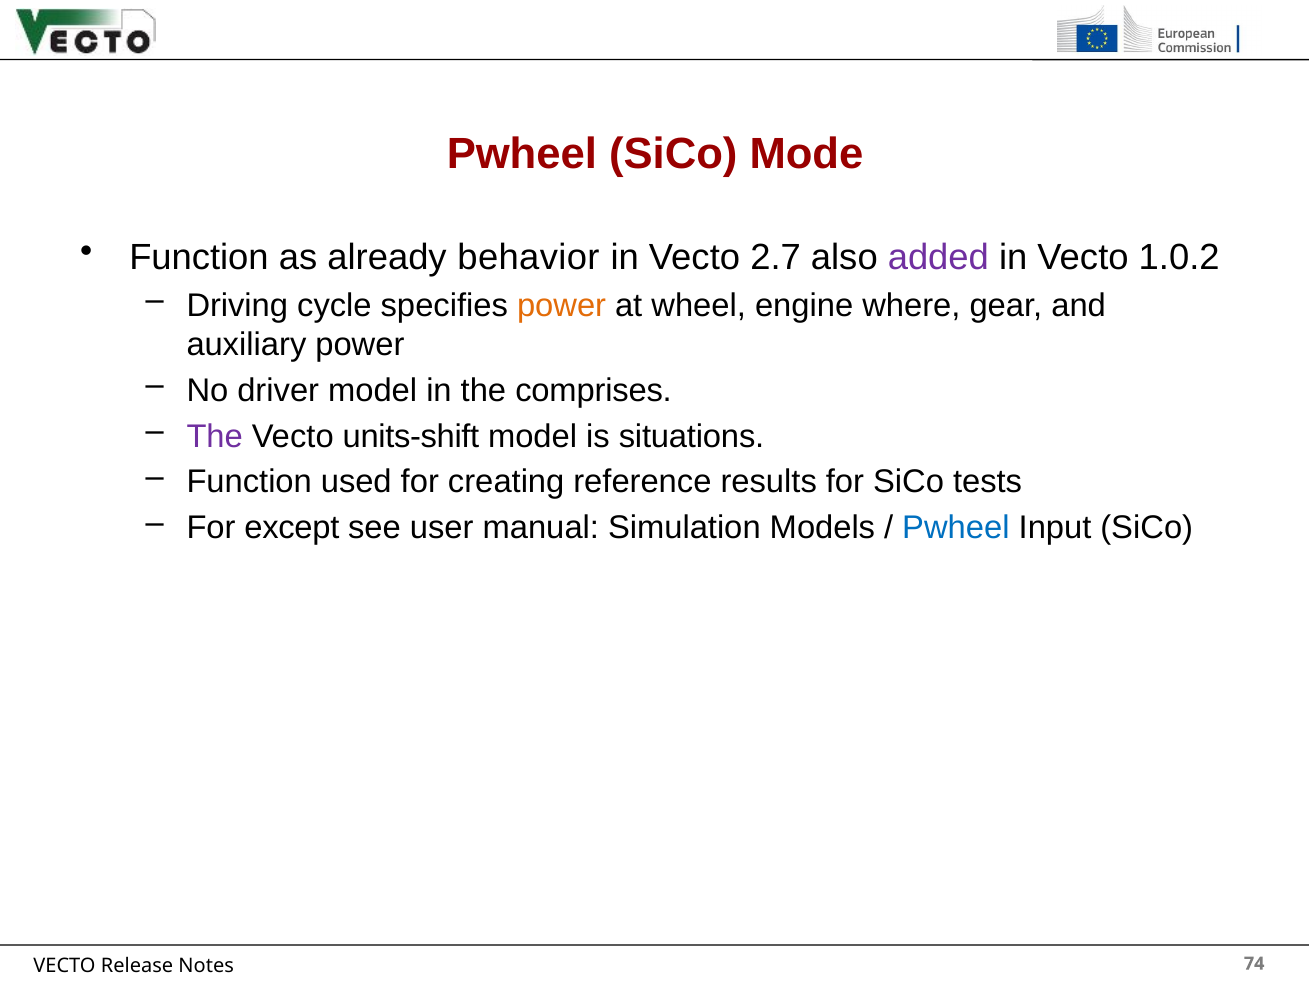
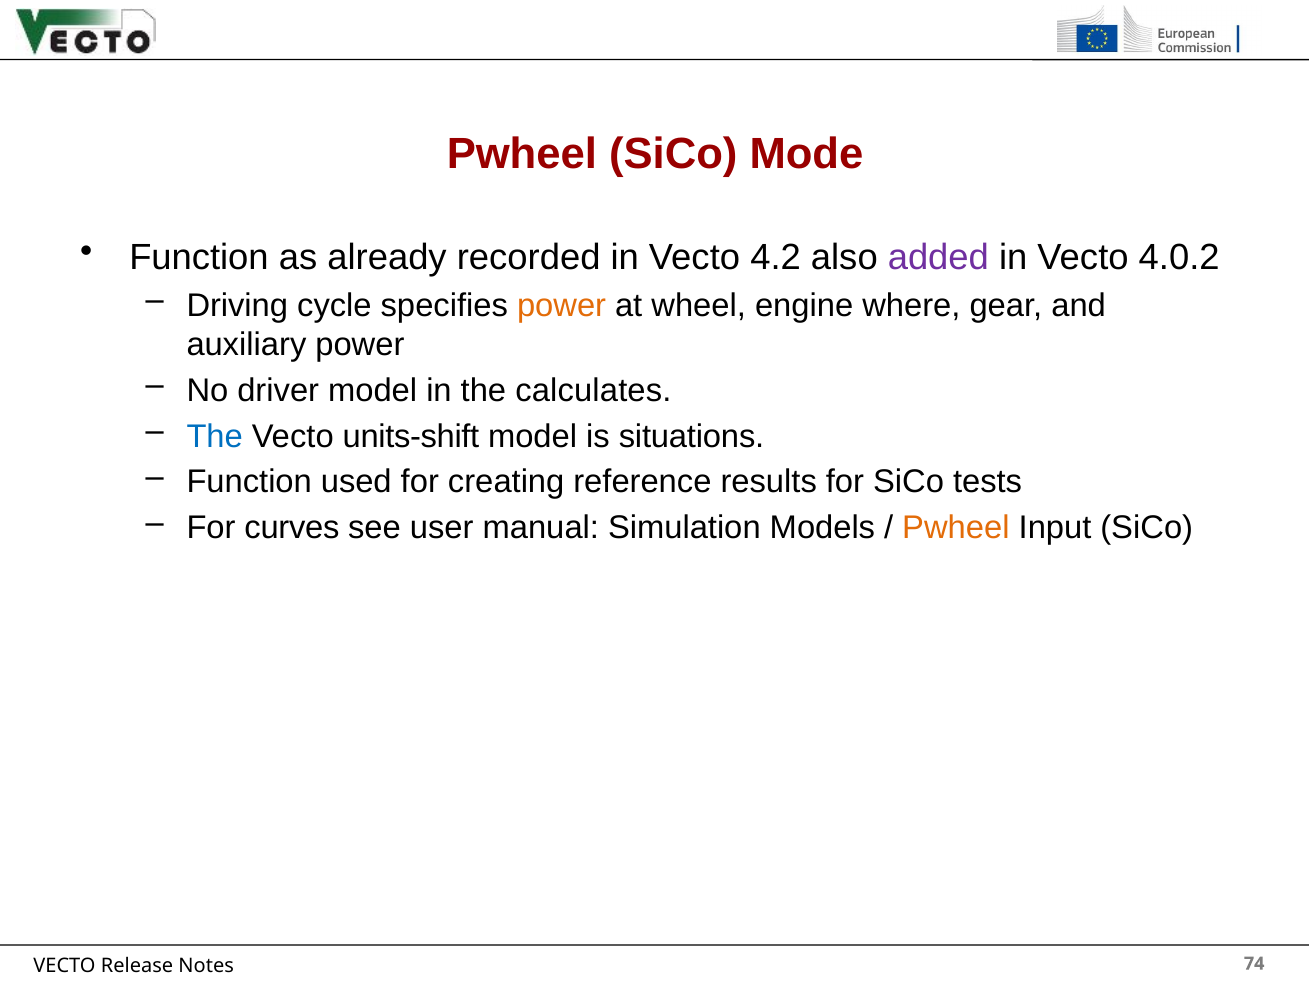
behavior: behavior -> recorded (529, 257)
2.7: 2.7 -> 4.2 (776, 257)
1.0.2: 1.0.2 -> 4.0.2 (1179, 257)
comprises: comprises -> calculates (593, 390)
The colour: purple -> blue (215, 436)
except: except -> curves (292, 528)
Pwheel colour: blue -> orange (956, 528)
